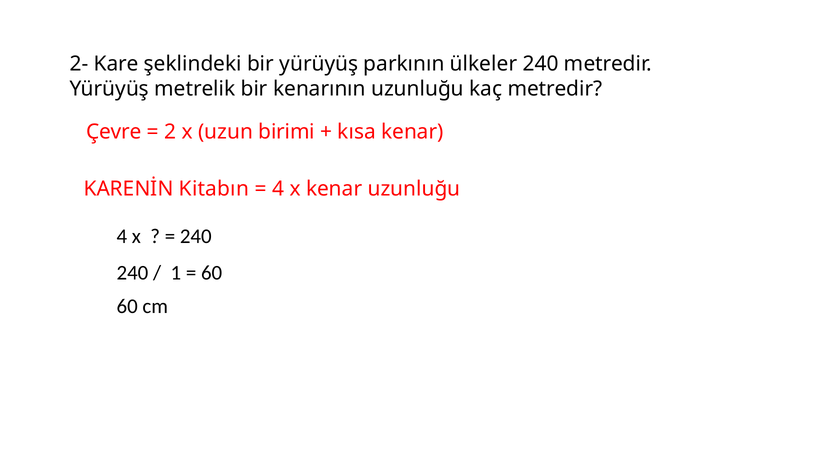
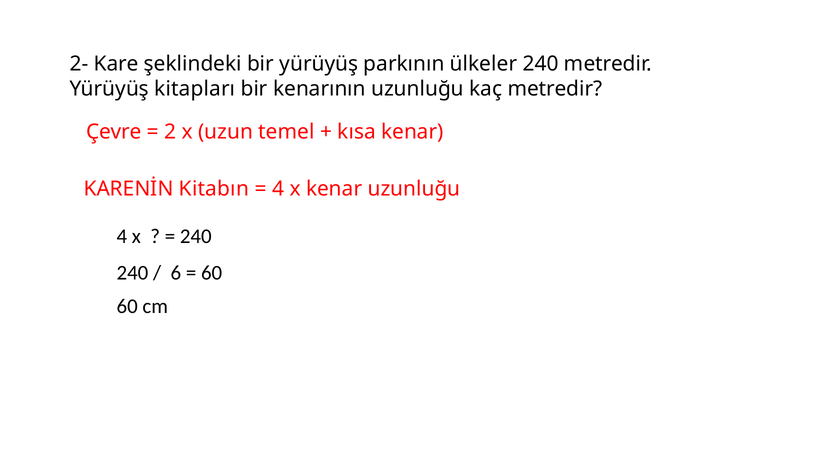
metrelik: metrelik -> kitapları (195, 89)
birimi: birimi -> temel (287, 132)
1: 1 -> 6 (176, 273)
